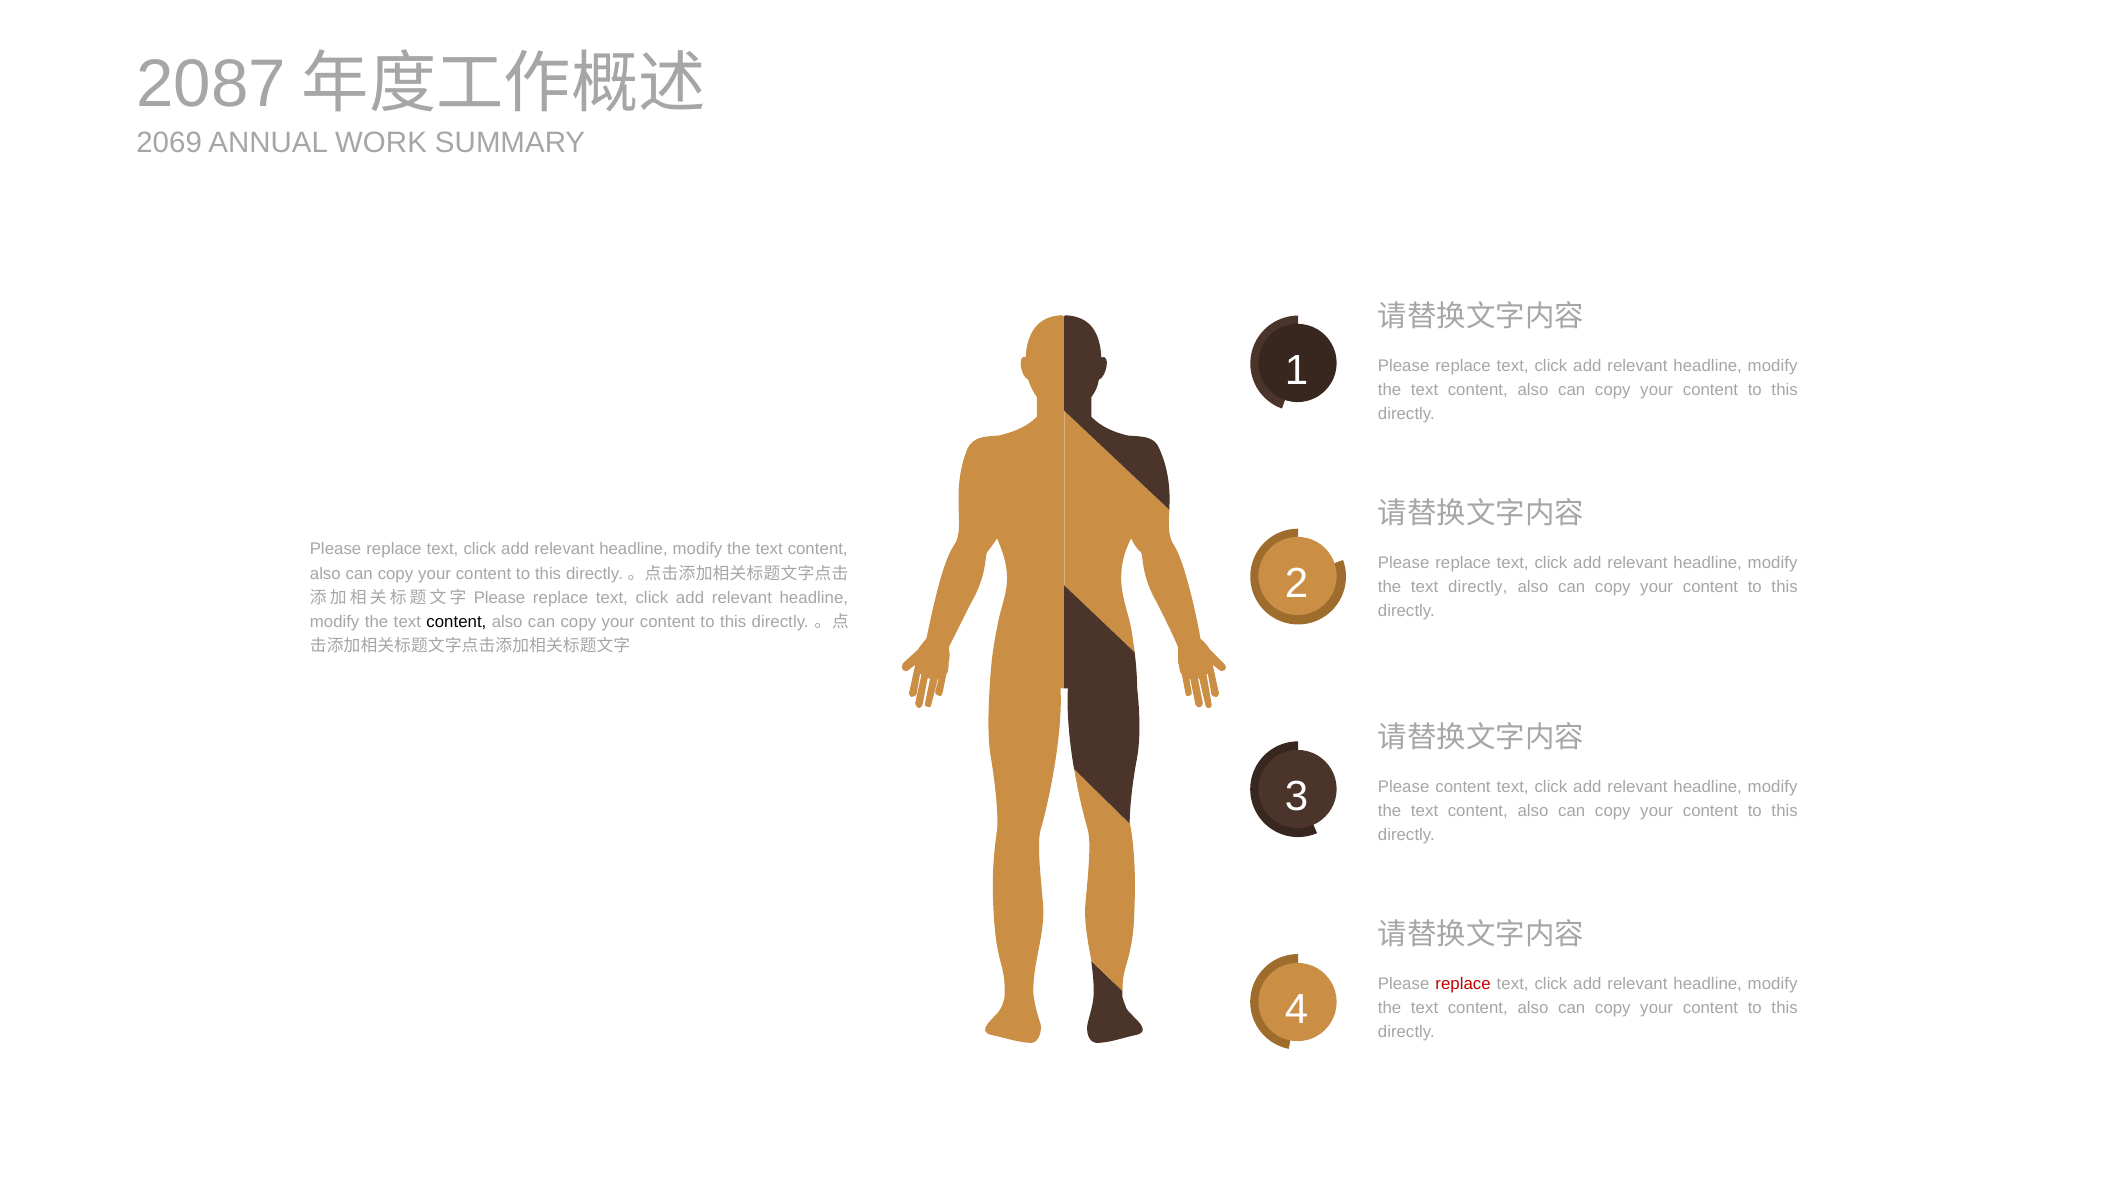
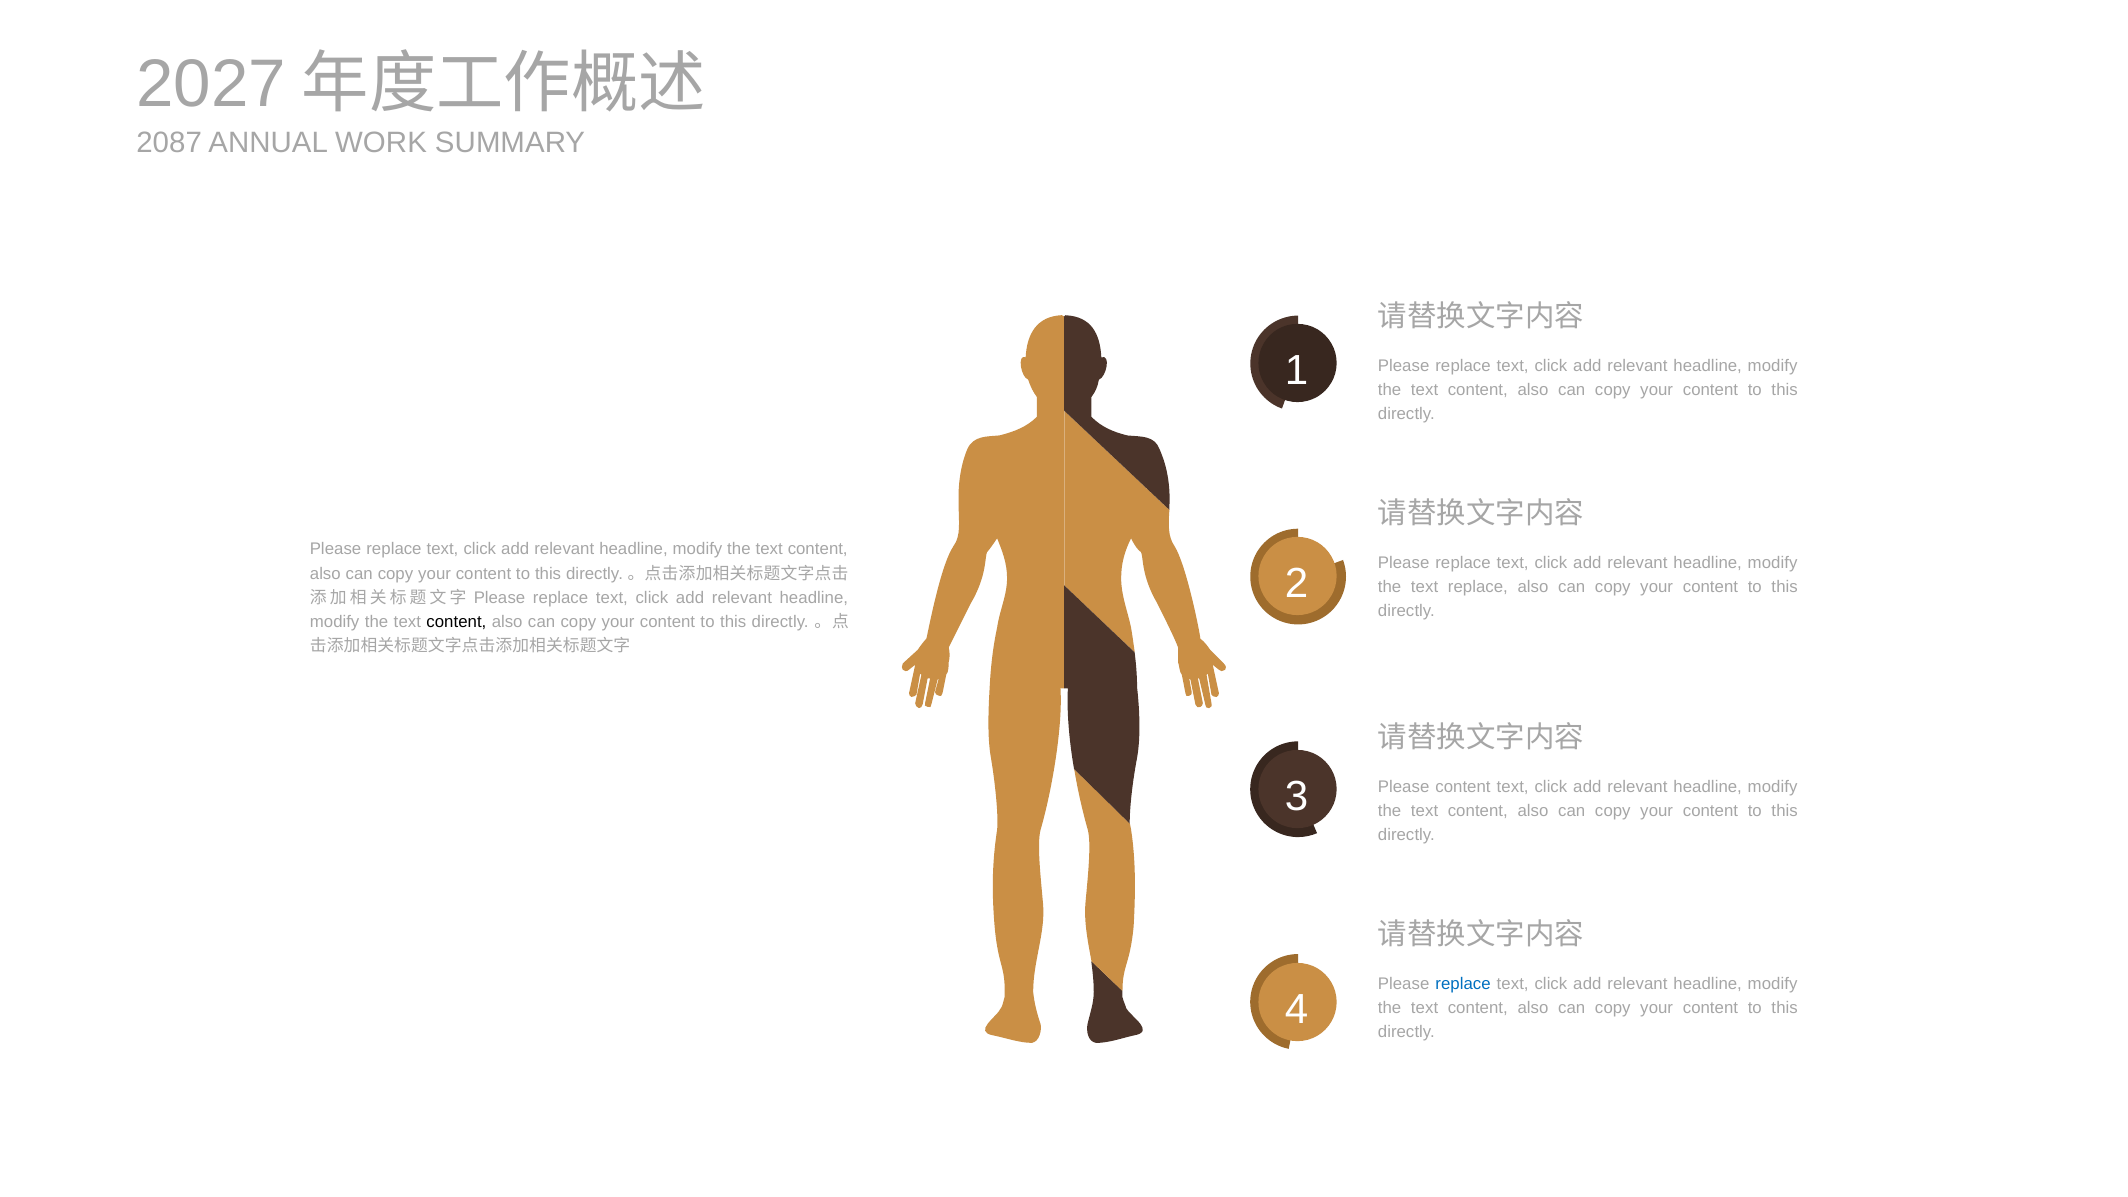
2087: 2087 -> 2027 (211, 84)
2069: 2069 -> 2087 (169, 143)
text directly: directly -> replace (1478, 587)
replace colour: red -> blue (1463, 983)
